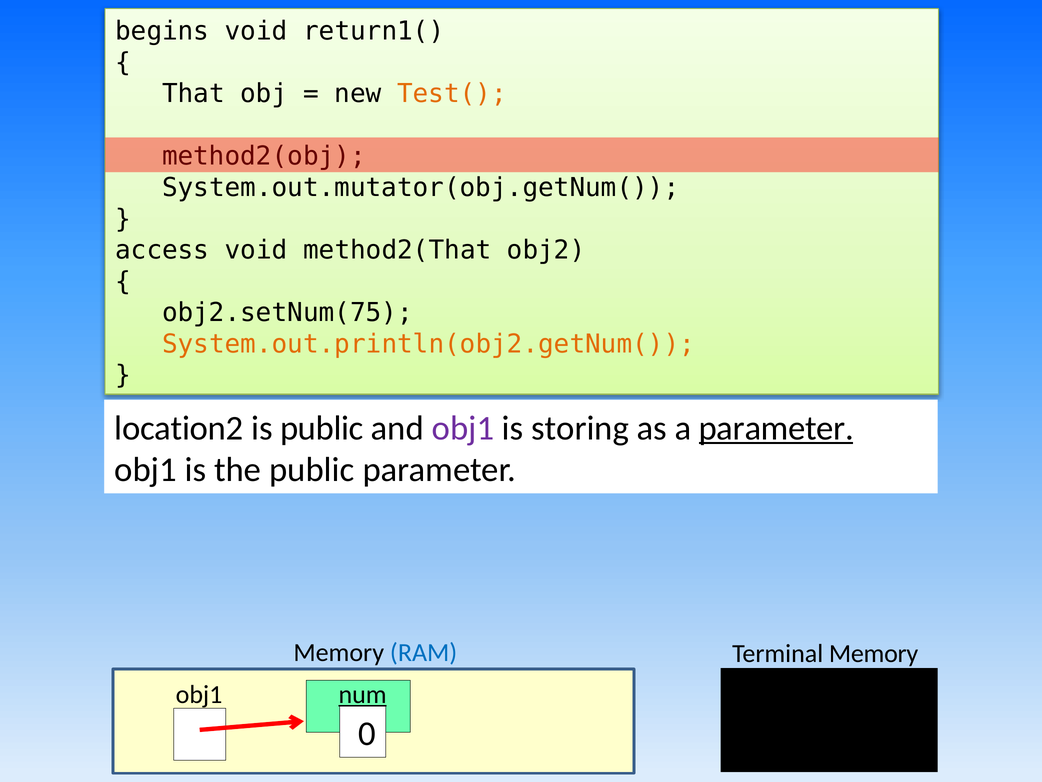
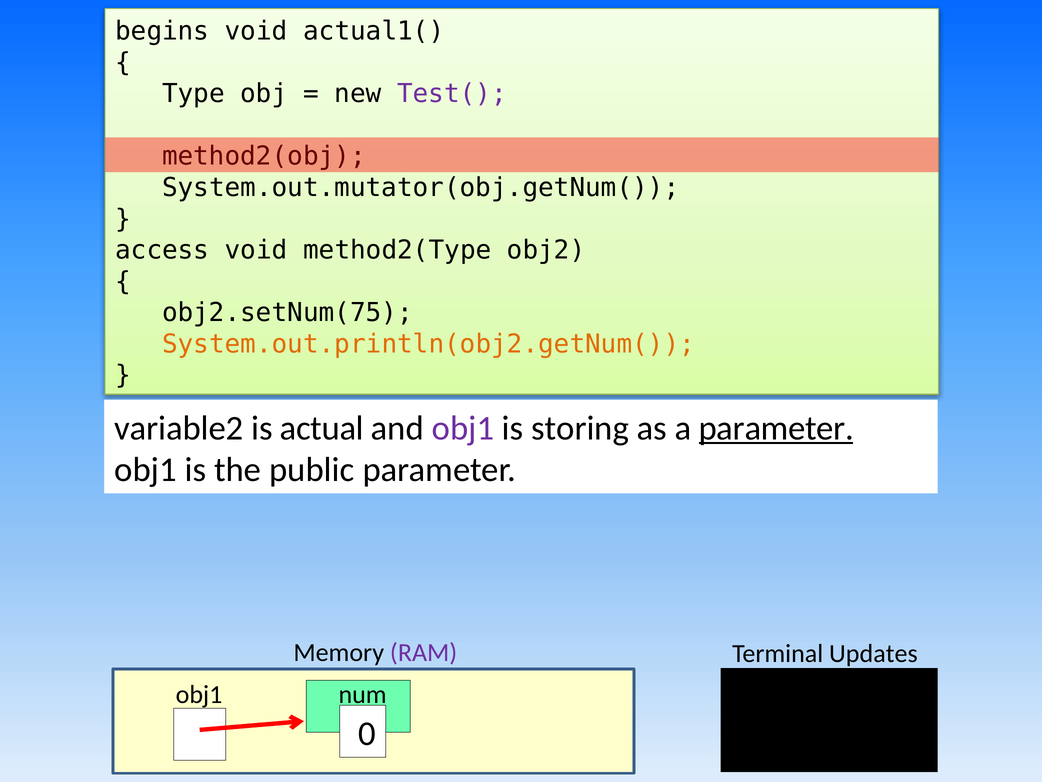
return1(: return1( -> actual1( (374, 31)
That: That -> Type (193, 94)
Test( colour: orange -> purple (452, 94)
method2(That: method2(That -> method2(Type (397, 250)
location2: location2 -> variable2 (179, 428)
is public: public -> actual (322, 428)
RAM colour: blue -> purple (424, 652)
Terminal Memory: Memory -> Updates (873, 653)
num underline: present -> none (363, 694)
